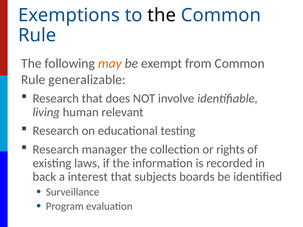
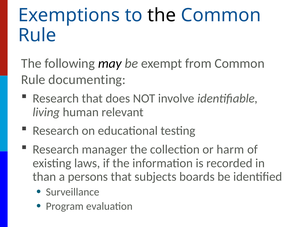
may colour: orange -> black (110, 64)
generalizable: generalizable -> documenting (87, 80)
rights: rights -> harm (230, 150)
back: back -> than (44, 177)
interest: interest -> persons (88, 177)
